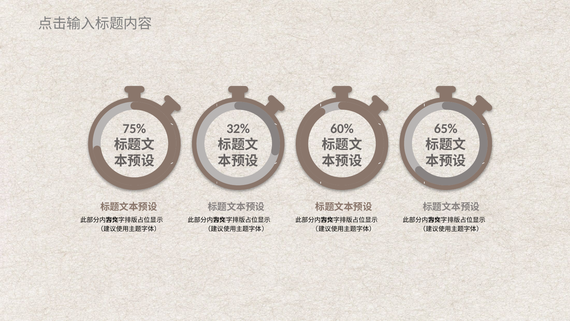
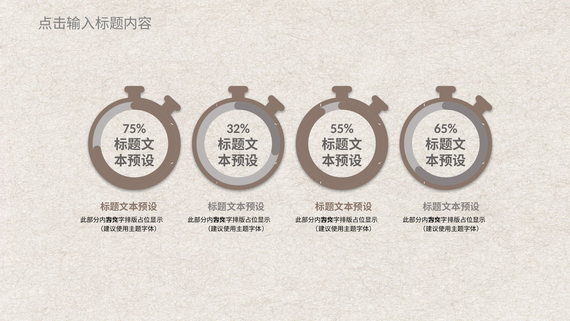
60%: 60% -> 55% (342, 128)
